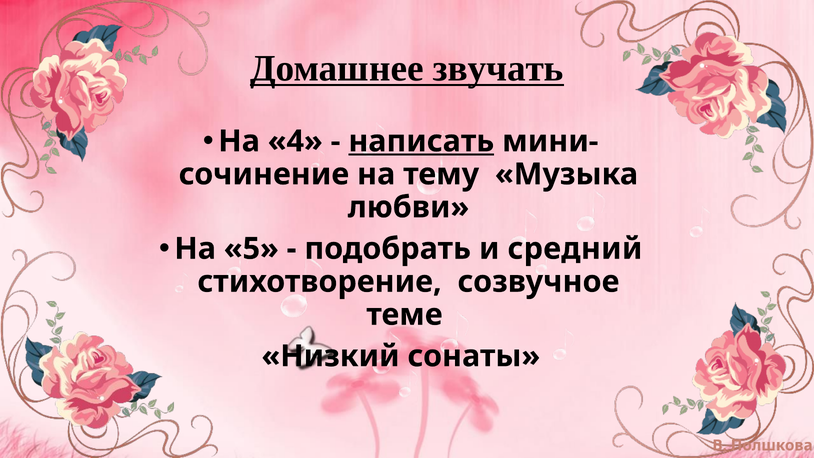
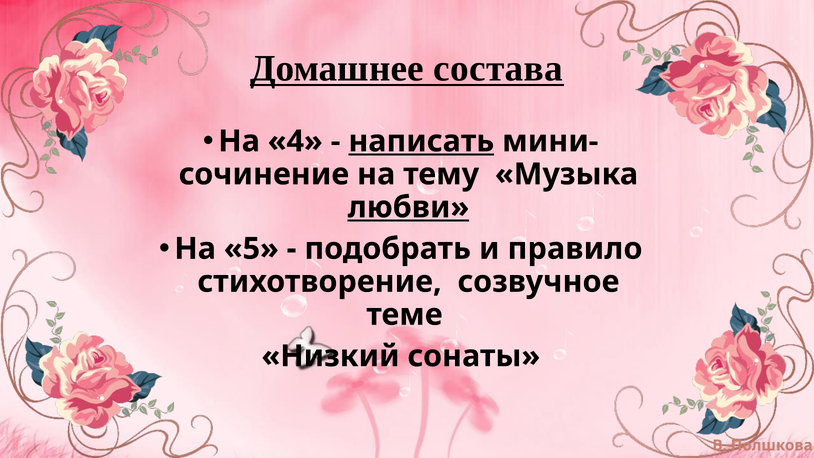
звучать: звучать -> состава (498, 68)
любви underline: none -> present (408, 207)
средний: средний -> правило (575, 249)
